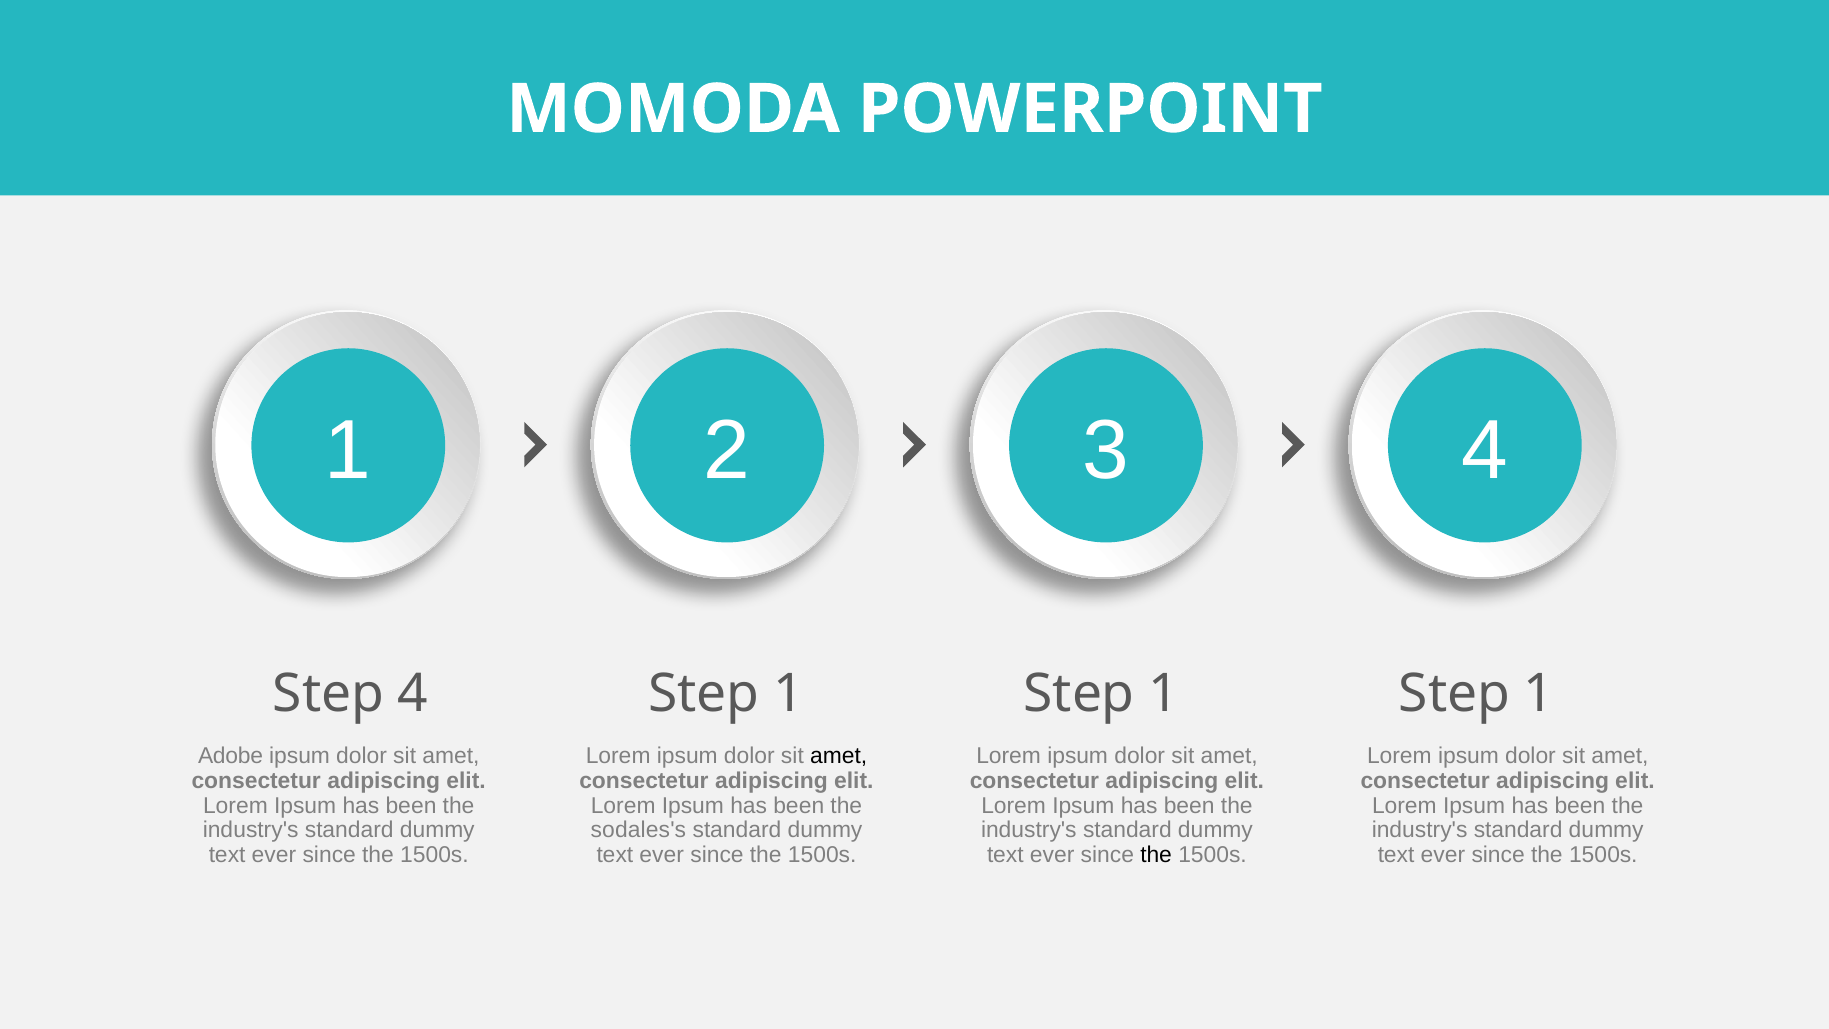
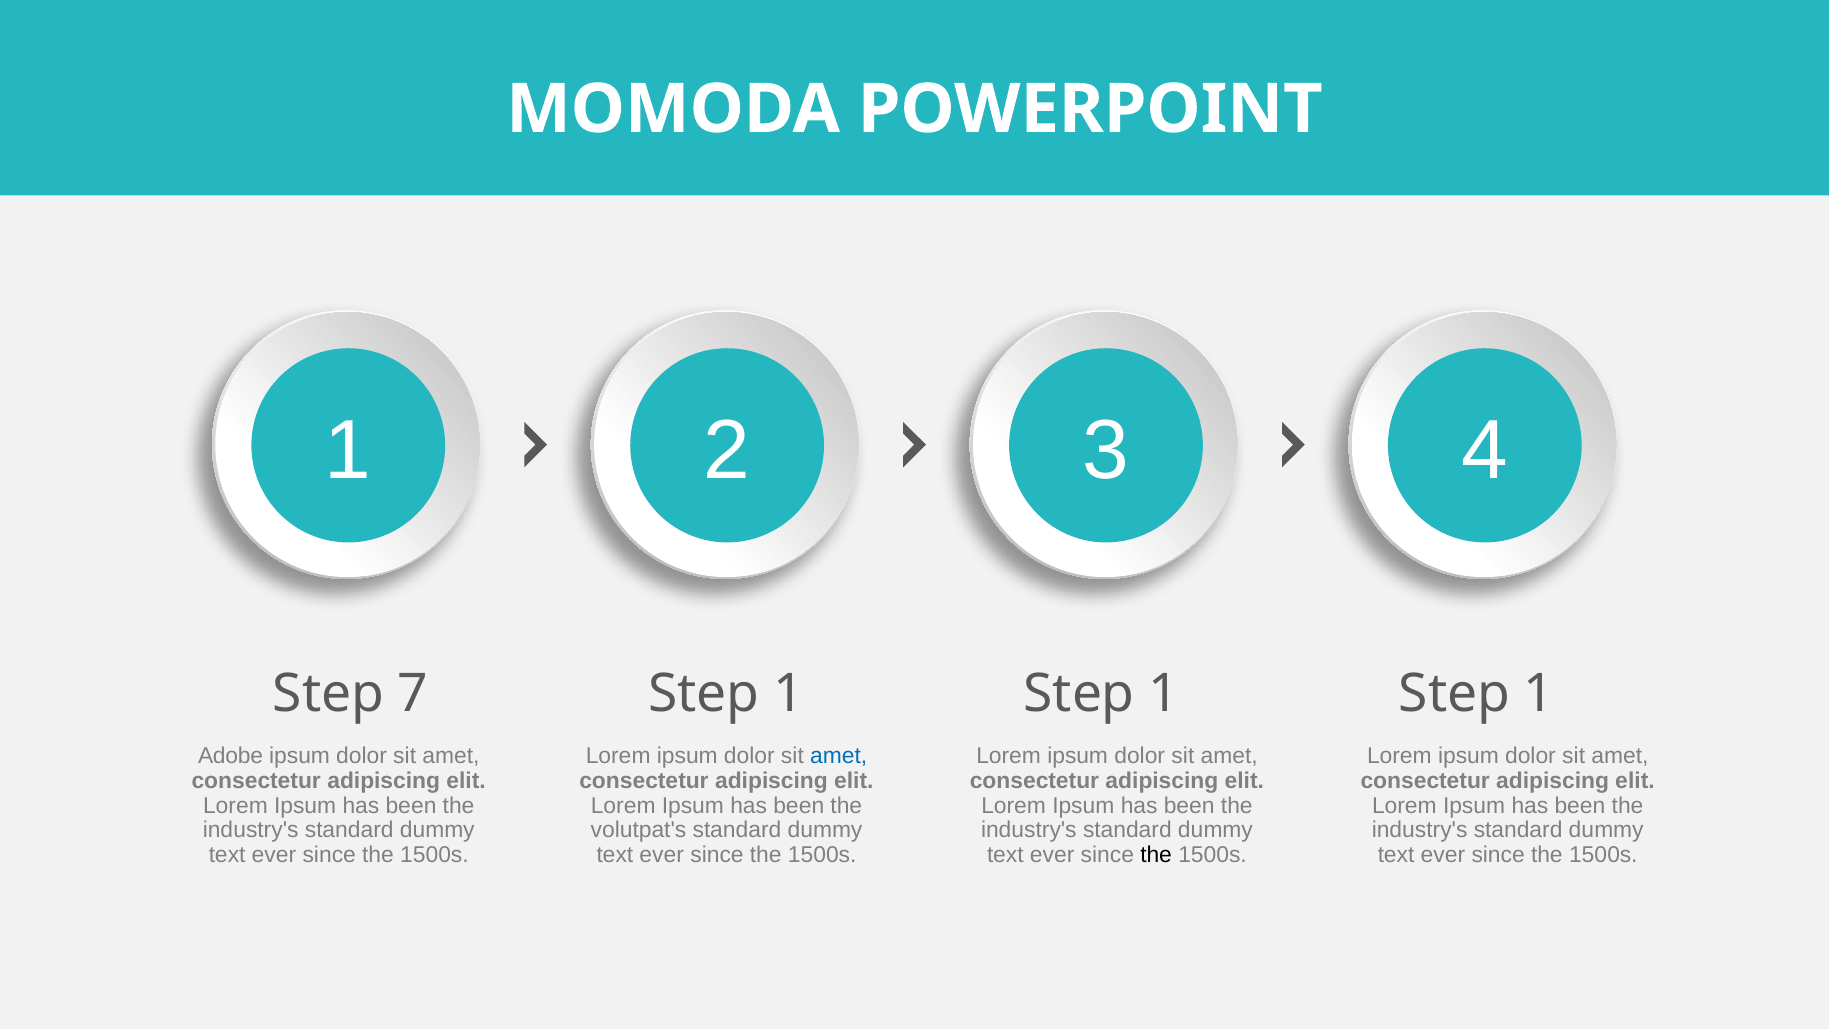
Step 4: 4 -> 7 (413, 693)
amet colour: black -> blue (839, 756)
sodales's: sodales's -> volutpat's (638, 830)
